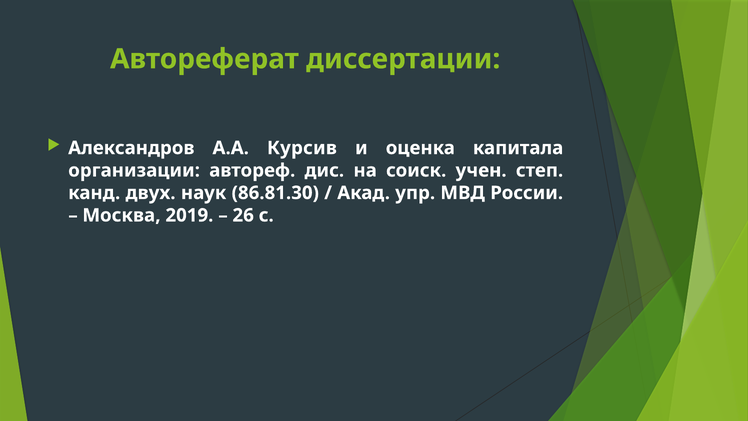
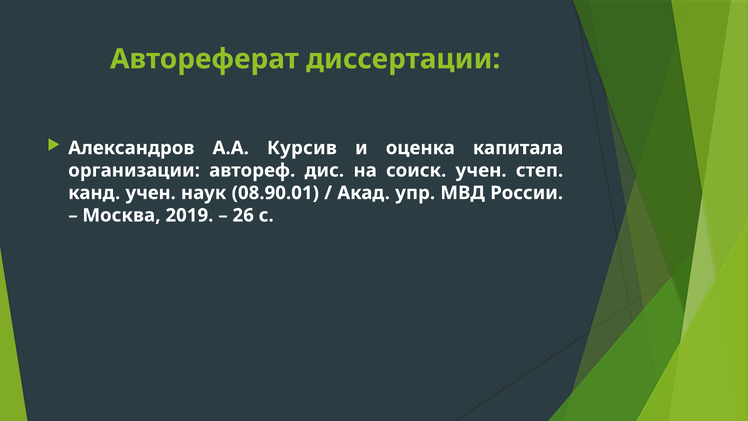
канд двух: двух -> учен (151, 193)
86.81.30: 86.81.30 -> 08.90.01 (275, 193)
